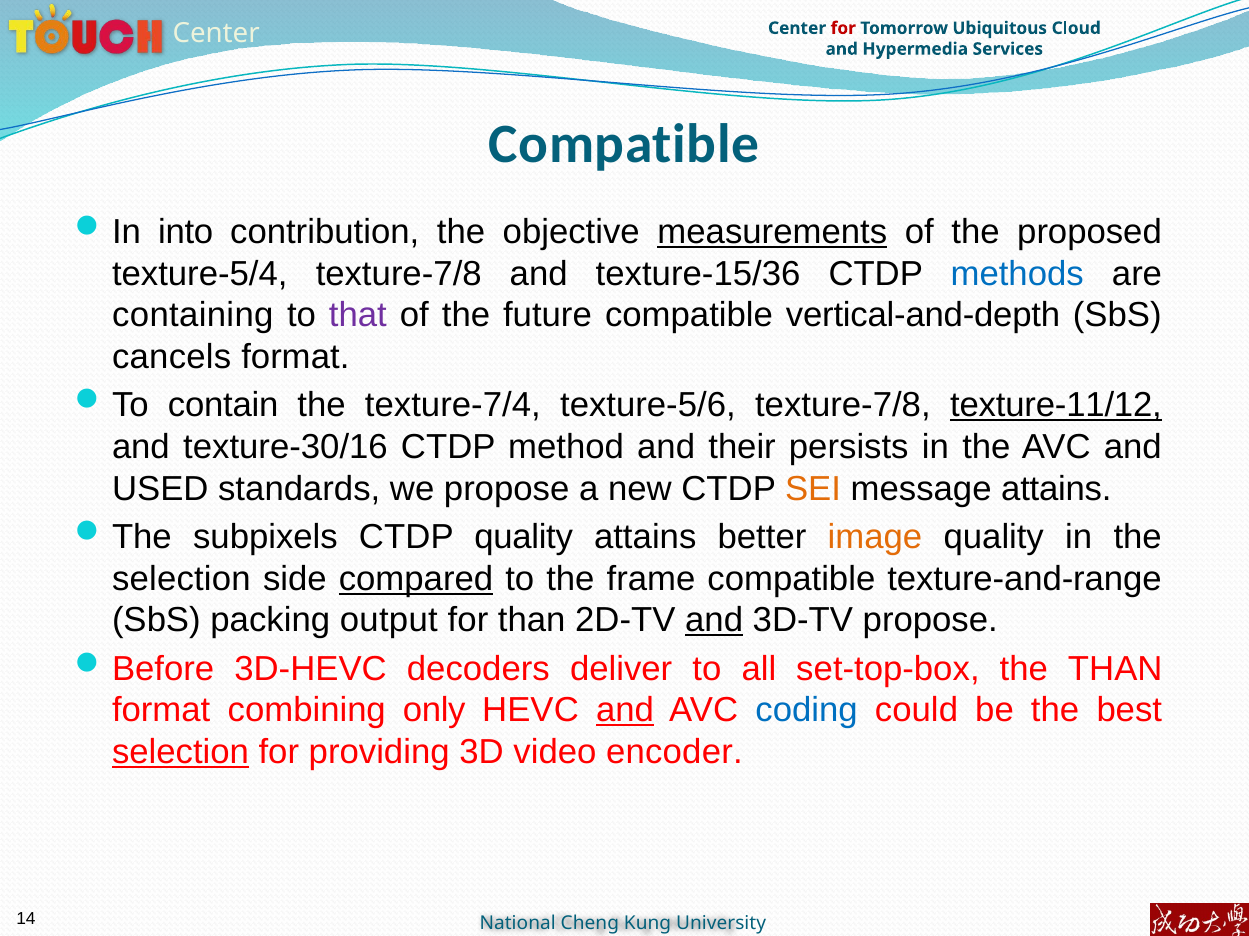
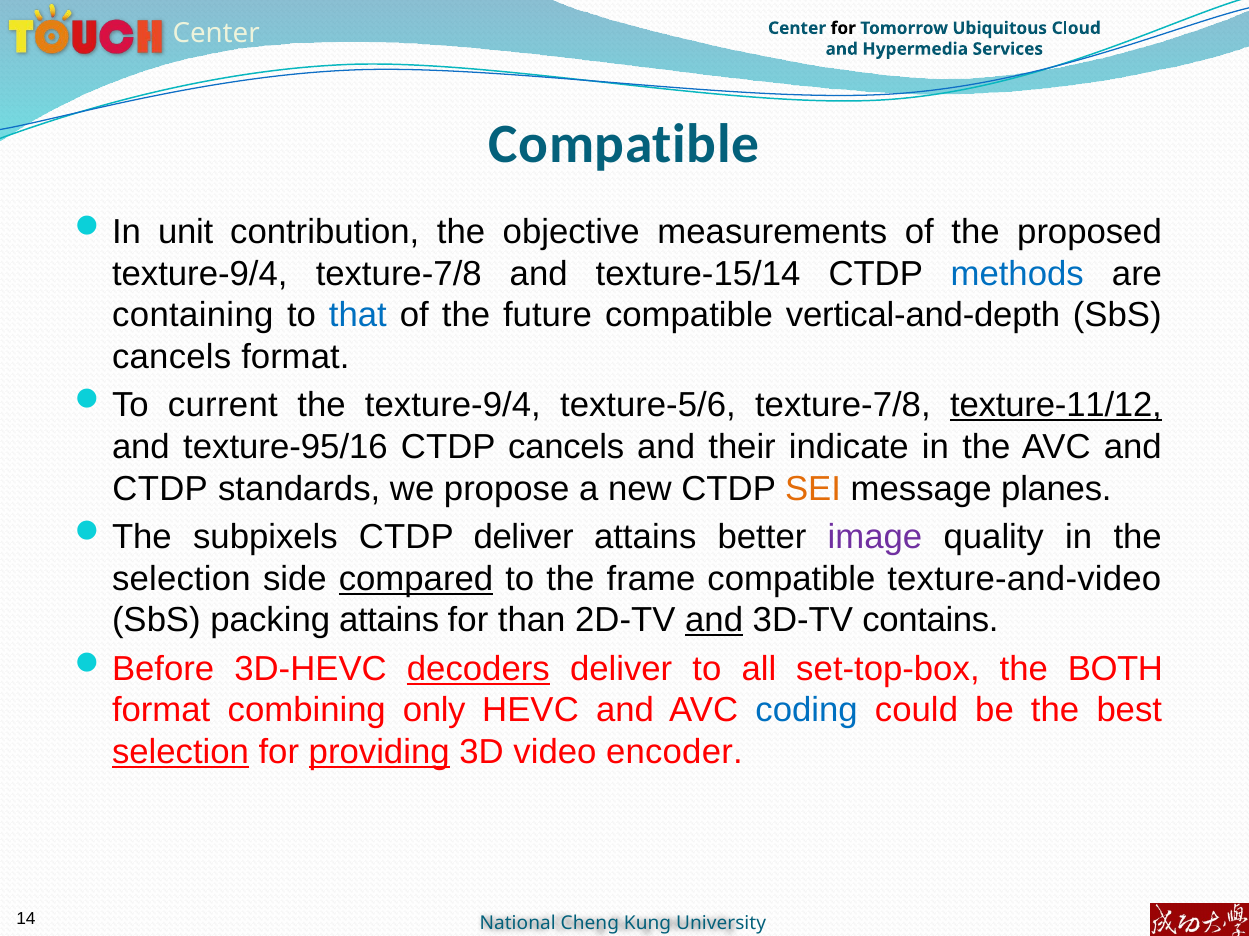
for colour: red -> black (843, 28)
into: into -> unit (186, 232)
measurements underline: present -> none (772, 232)
texture-5/4: texture-5/4 -> texture-9/4 (200, 274)
texture-15/36: texture-15/36 -> texture-15/14 (698, 274)
that colour: purple -> blue (358, 315)
contain: contain -> current (223, 406)
the texture-7/4: texture-7/4 -> texture-9/4 (453, 406)
texture-30/16: texture-30/16 -> texture-95/16 (285, 447)
CTDP method: method -> cancels (566, 447)
persists: persists -> indicate (849, 447)
USED: USED -> CTDP (160, 489)
message attains: attains -> planes (1056, 489)
CTDP quality: quality -> deliver (524, 538)
image colour: orange -> purple (875, 538)
texture-and-range: texture-and-range -> texture-and-video (1024, 579)
packing output: output -> attains (389, 621)
3D-TV propose: propose -> contains (930, 621)
decoders underline: none -> present (478, 669)
the THAN: THAN -> BOTH (1115, 669)
and underline: present -> none (625, 711)
providing underline: none -> present (379, 753)
